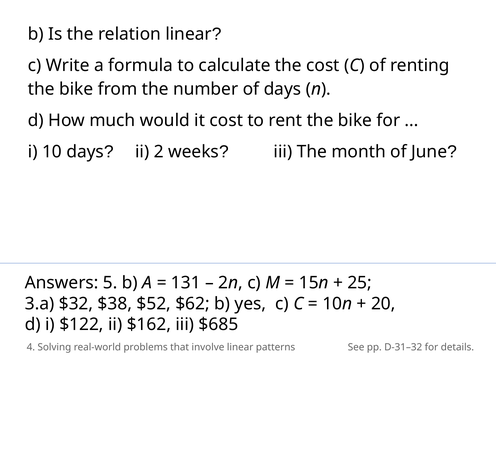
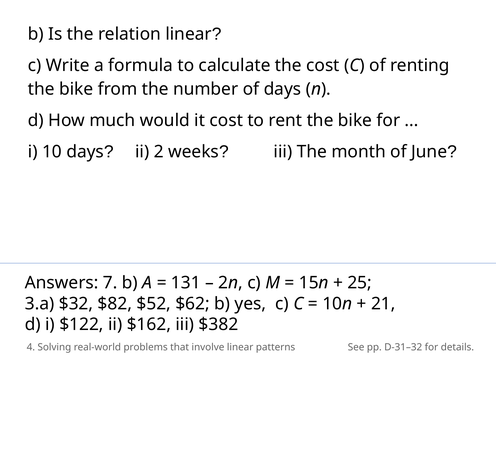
5: 5 -> 7 (110, 282)
$38: $38 -> $82 (115, 303)
20: 20 -> 21 (383, 303)
$685: $685 -> $382 (218, 324)
